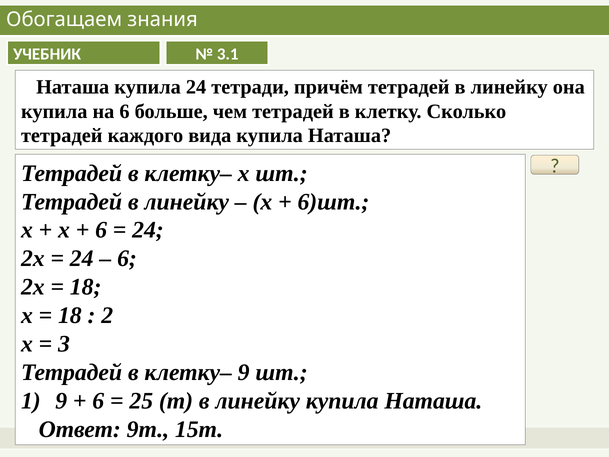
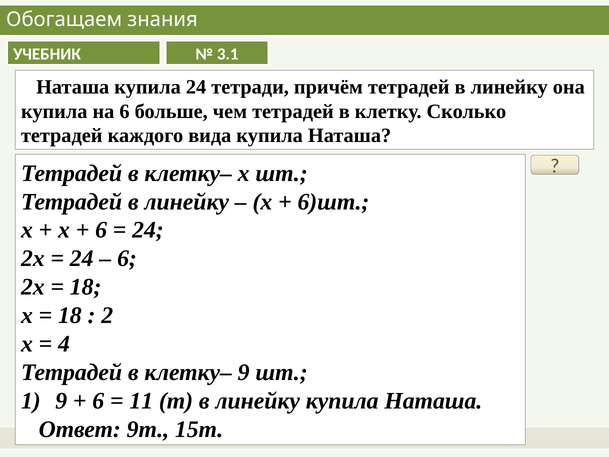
3: 3 -> 4 (64, 344)
25: 25 -> 11 (141, 401)
